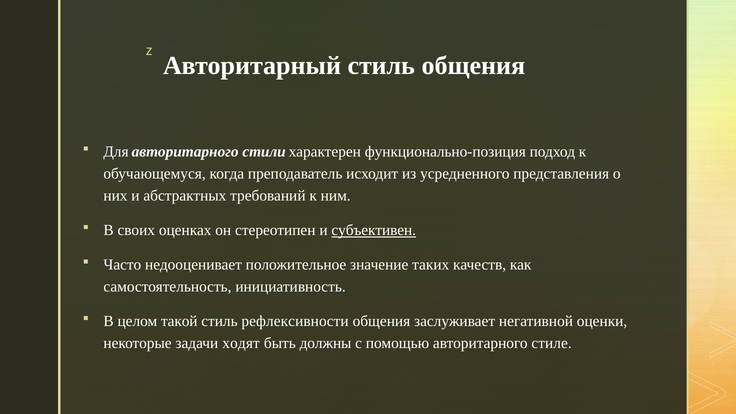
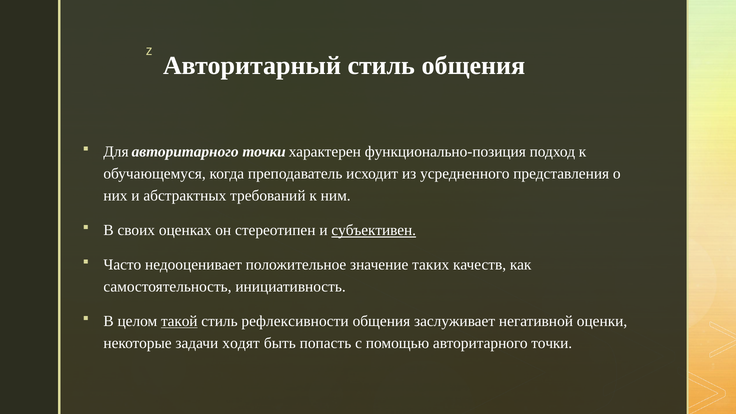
Для авторитарного стили: стили -> точки (264, 152)
такой underline: none -> present (179, 321)
должны: должны -> попасть (325, 343)
помощью авторитарного стиле: стиле -> точки (552, 343)
